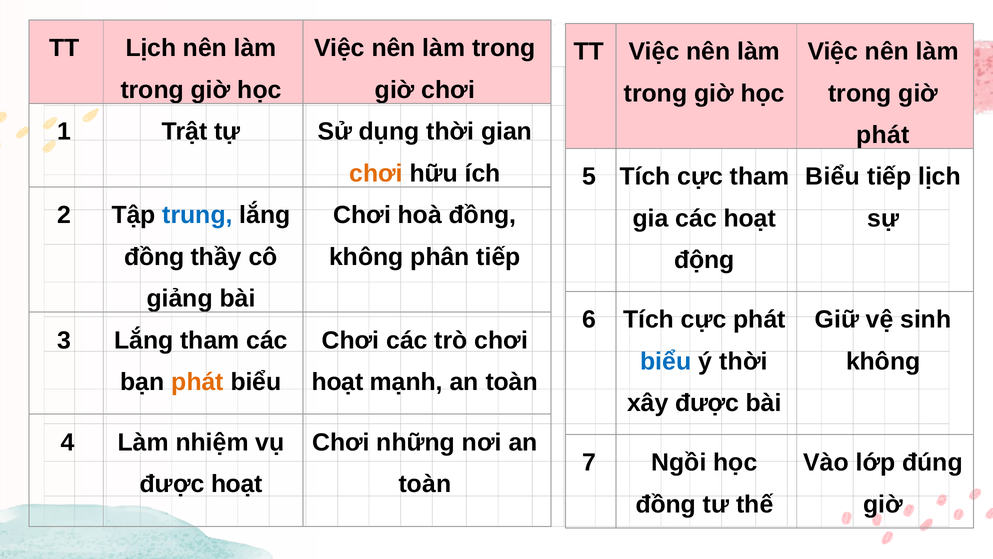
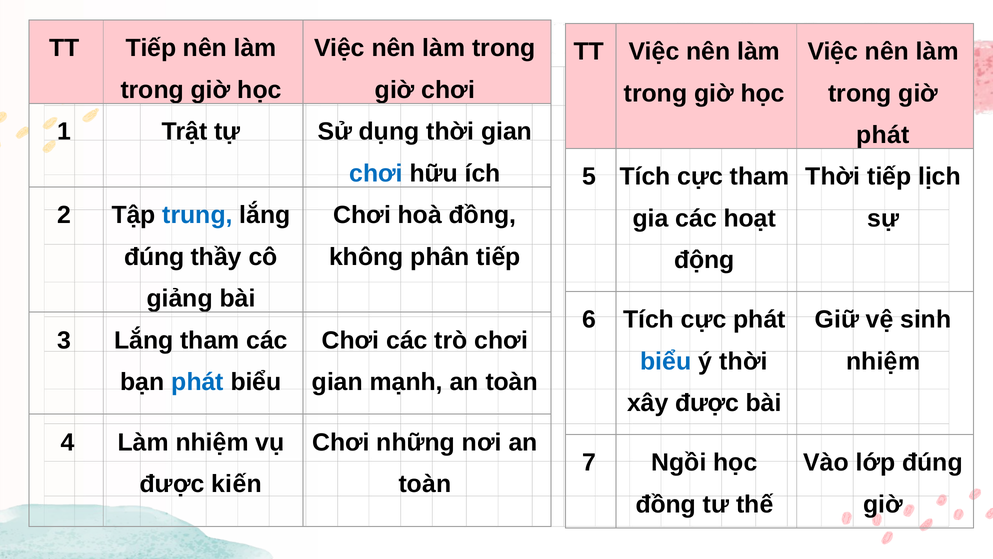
TT Lịch: Lịch -> Tiếp (151, 48)
chơi colour: orange -> blue (376, 173)
Biểu: Biểu -> Thời (833, 177)
đồng: đồng -> đúng (154, 257)
không: không -> nhiệm (883, 361)
phát colour: orange -> blue (198, 382)
hoạt: hoạt -> gian (337, 382)
được hoạt: hoạt -> kiến (237, 484)
